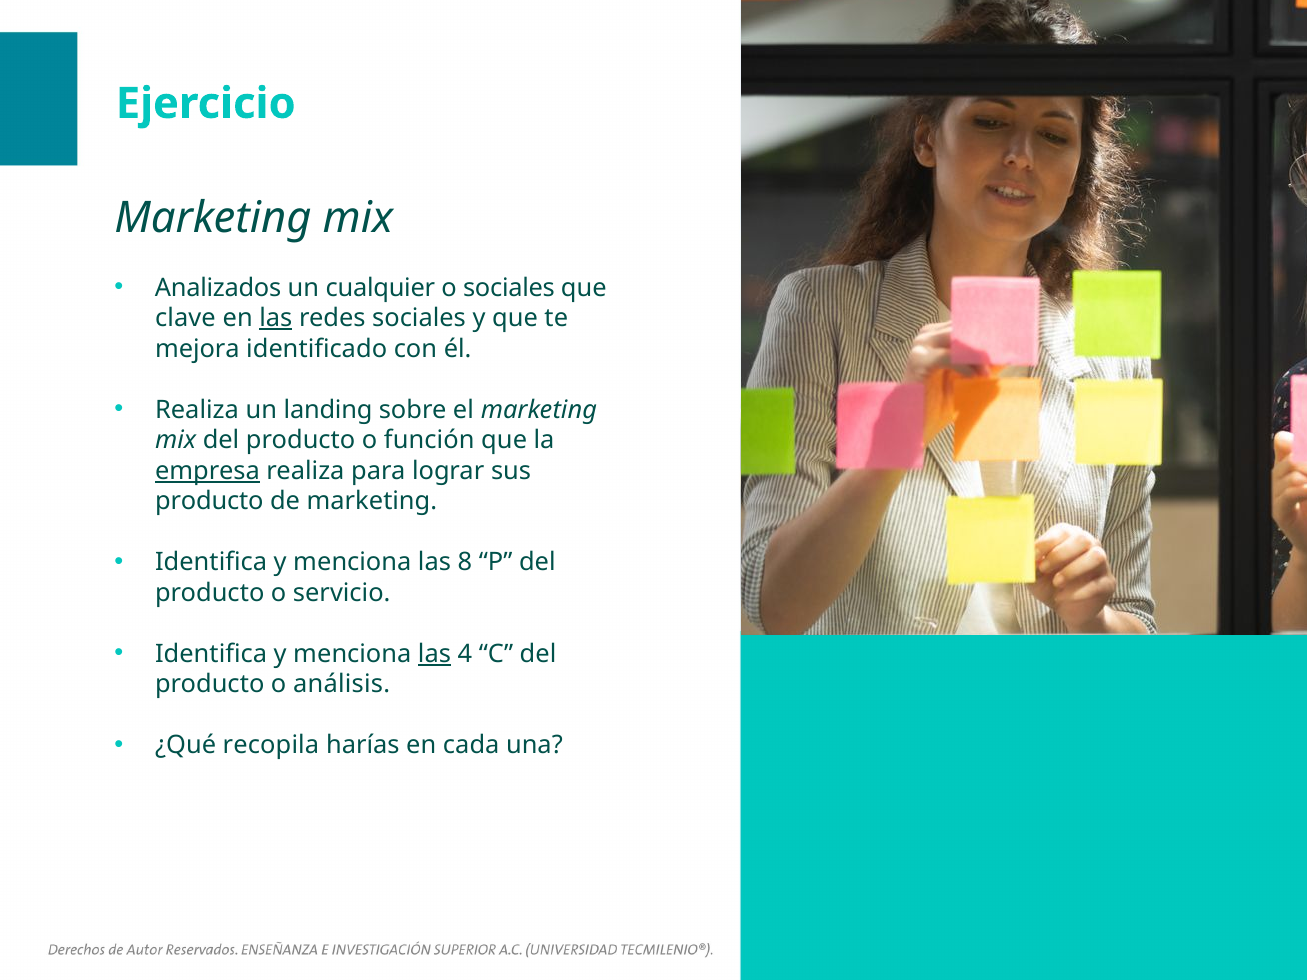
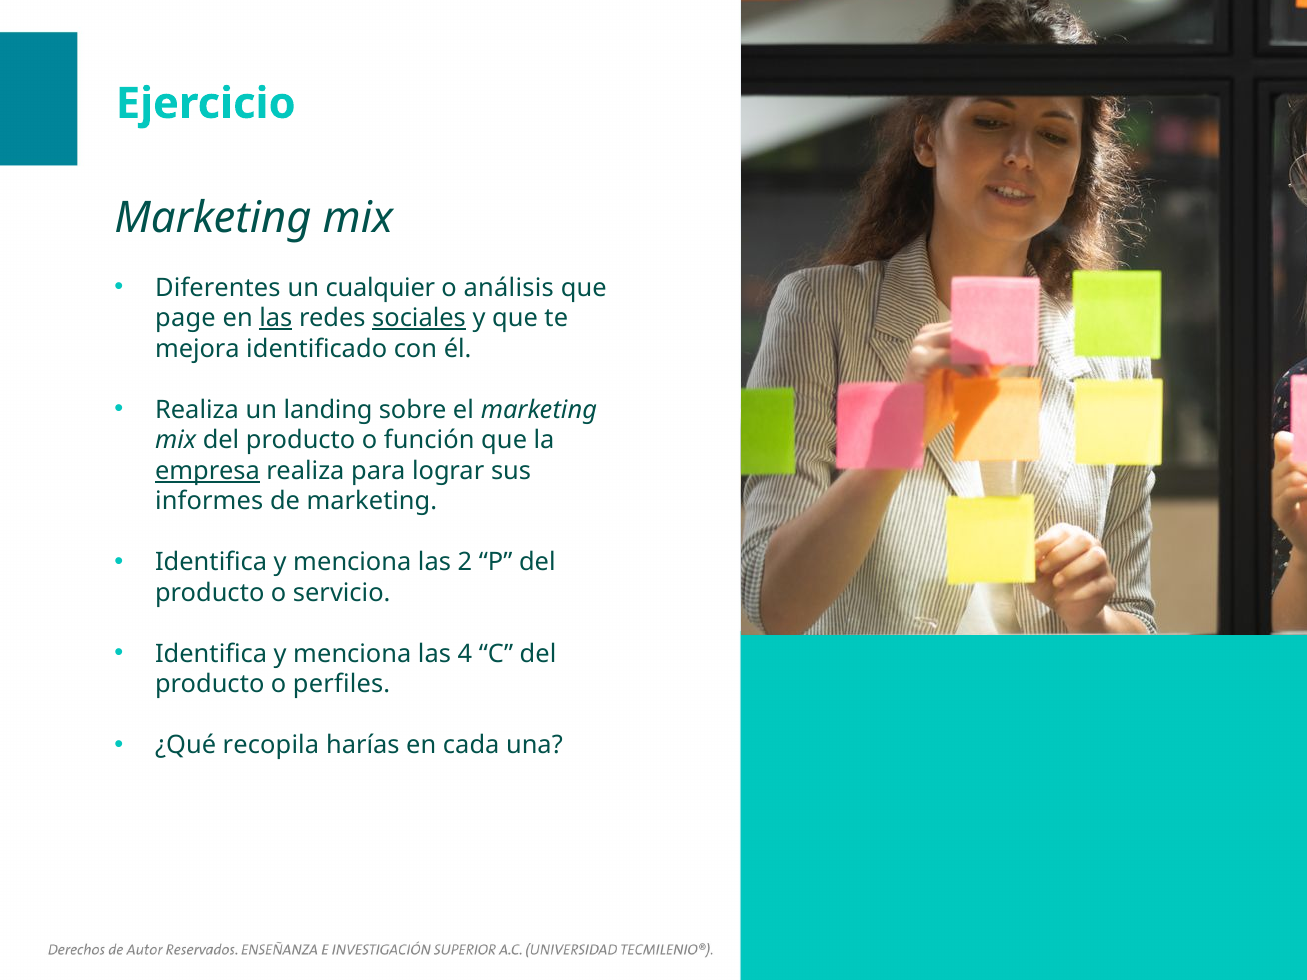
Analizados: Analizados -> Diferentes (218, 288)
o sociales: sociales -> análisis (509, 288)
clave: clave -> page (185, 318)
sociales underline: none -> present (419, 318)
producto: producto -> informes (209, 501)
8: 8 -> 2 (465, 562)
las underline: present -> none (434, 654)
análisis: análisis -> perfiles (342, 685)
